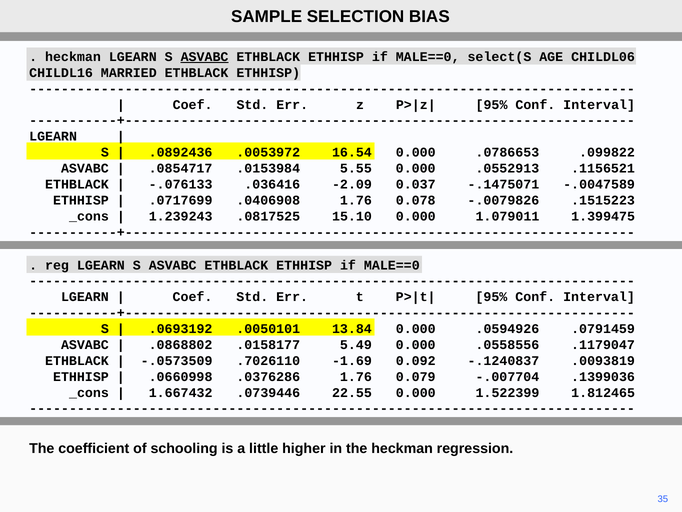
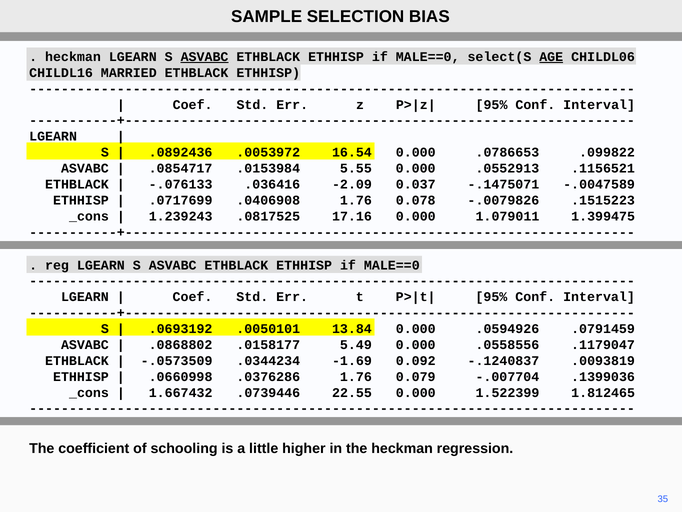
AGE underline: none -> present (551, 57)
15.10: 15.10 -> 17.16 (352, 216)
.7026110: .7026110 -> .0344234 (268, 360)
